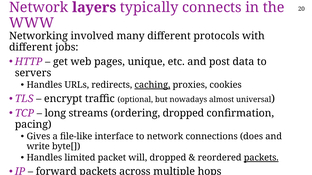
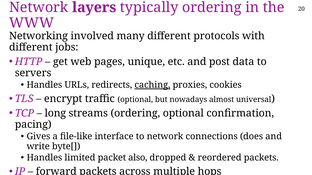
typically connects: connects -> ordering (212, 7)
ordering dropped: dropped -> optional (183, 113)
will: will -> also (138, 158)
packets underline: present -> none (261, 158)
